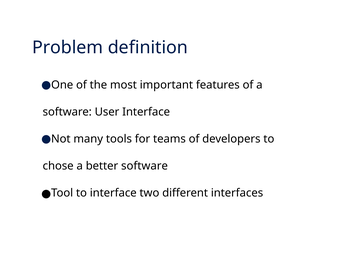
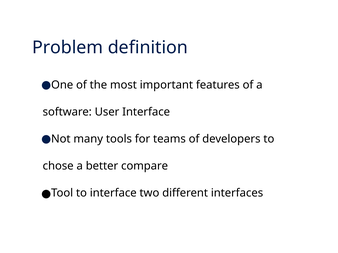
better software: software -> compare (145, 166)
